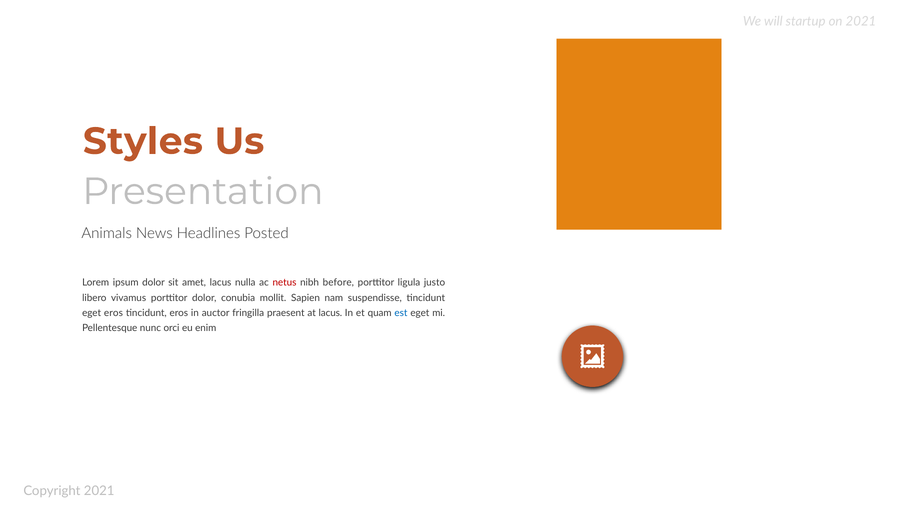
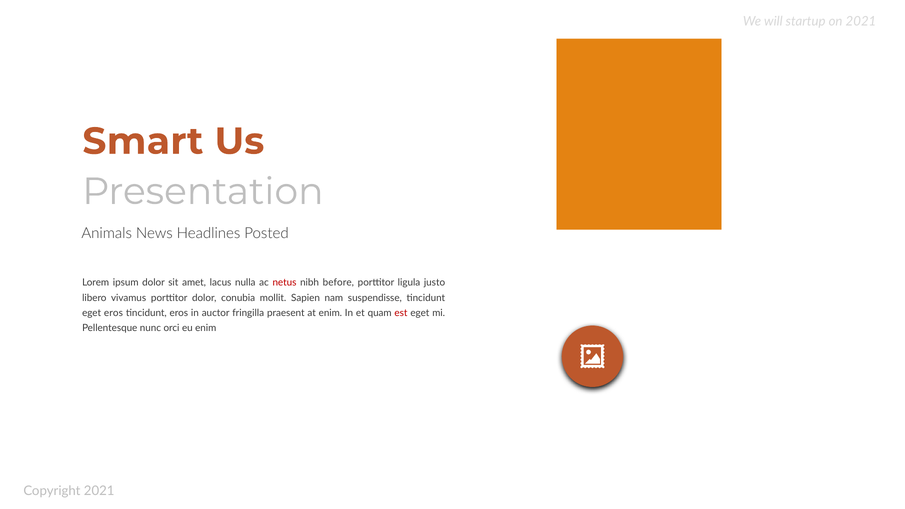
Styles: Styles -> Smart (143, 141)
at lacus: lacus -> enim (330, 313)
est colour: blue -> red (401, 313)
